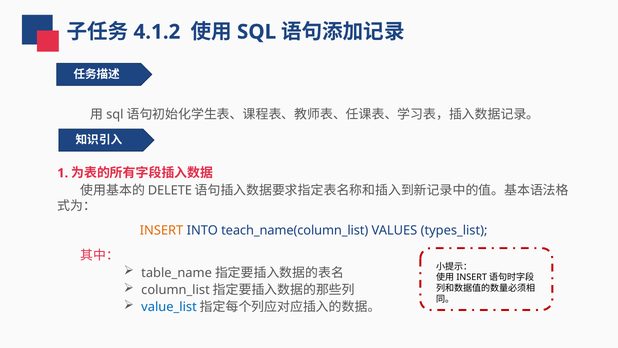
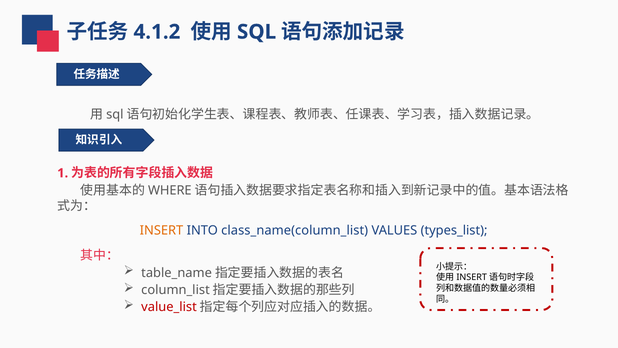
DELETE: DELETE -> WHERE (170, 190)
teach_name(column_list: teach_name(column_list -> class_name(column_list (295, 230)
value_list colour: blue -> red (169, 307)
